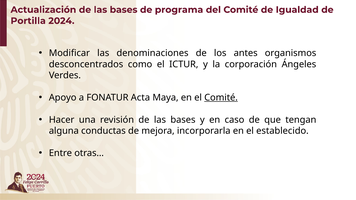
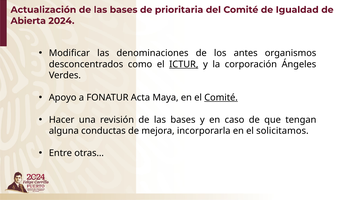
programa: programa -> prioritaria (179, 10)
Portilla: Portilla -> Abierta (28, 21)
ICTUR underline: none -> present (184, 64)
establecido: establecido -> solicitamos (282, 131)
